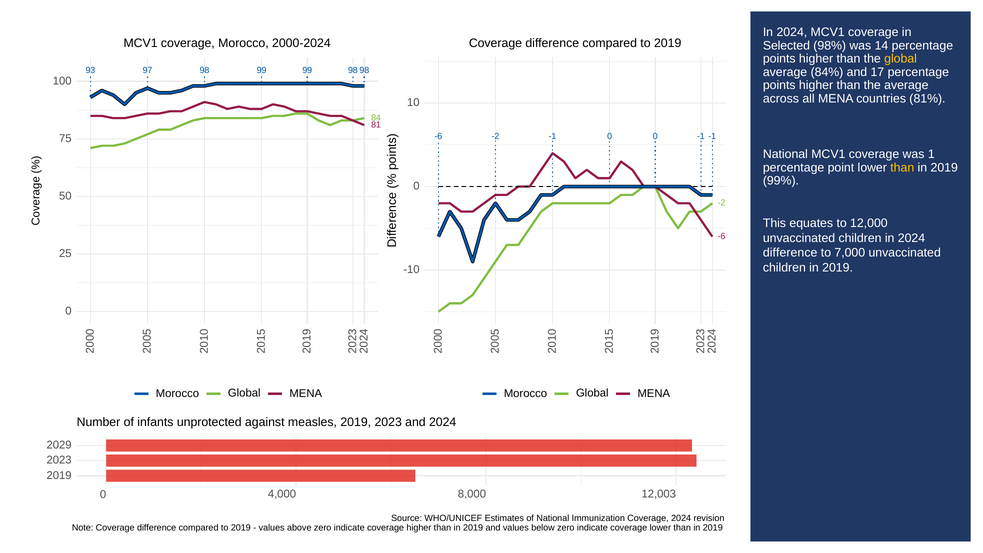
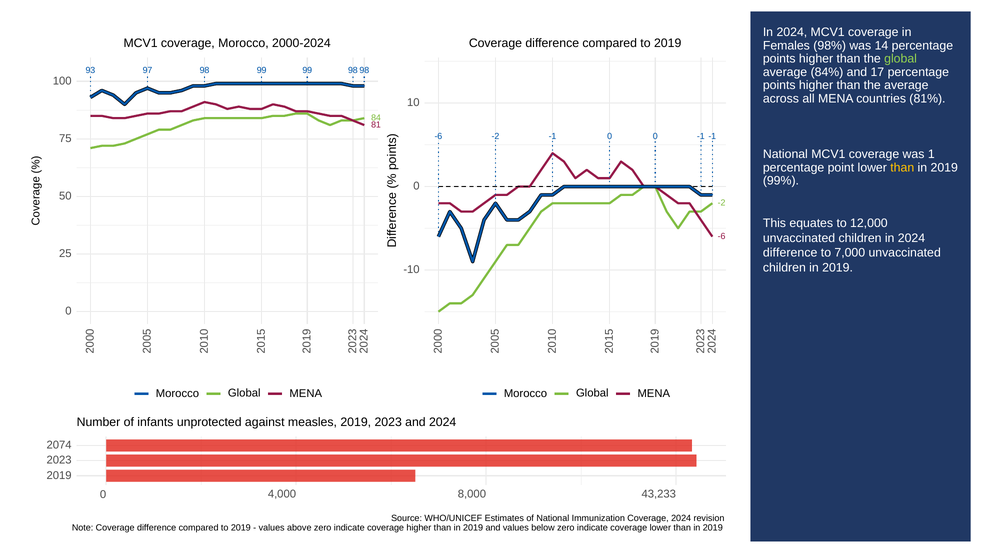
Selected: Selected -> Females (786, 46)
global colour: yellow -> light green (901, 59)
2029: 2029 -> 2074 (59, 445)
12,003: 12,003 -> 43,233 (659, 494)
